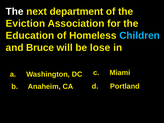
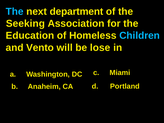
The colour: white -> light blue (15, 12)
Eviction: Eviction -> Seeking (25, 24)
Bruce: Bruce -> Vento (40, 48)
